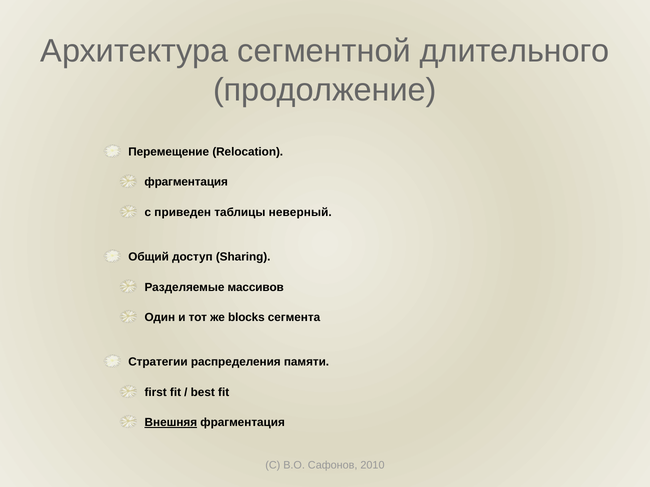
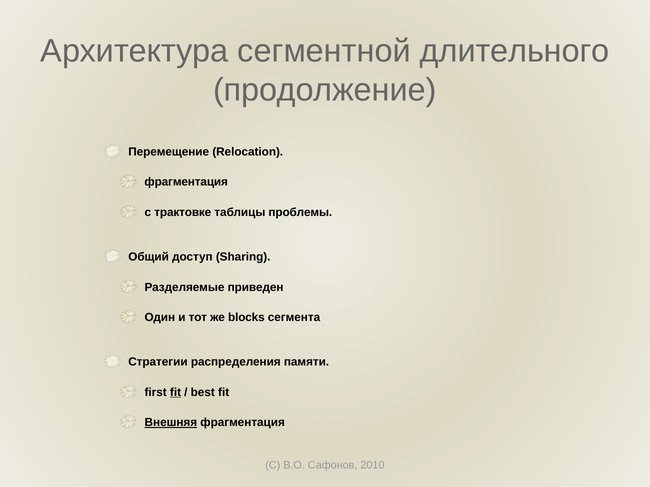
приведен: приведен -> трактовке (183, 213)
неверный: неверный -> проблемы (300, 213)
массивов: массивов -> приведен (256, 287)
fit underline: none -> present (176, 393)
